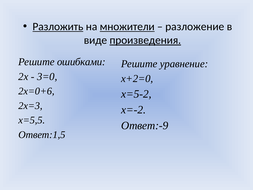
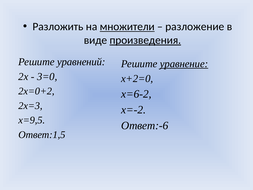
Разложить underline: present -> none (58, 27)
ошибками: ошибками -> уравнений (81, 62)
уравнение underline: none -> present (184, 64)
2х=0+6: 2х=0+6 -> 2х=0+2 (36, 91)
х=5-2: х=5-2 -> х=6-2 (136, 94)
х=5,5: х=5,5 -> х=9,5 (32, 120)
Ответ:-9: Ответ:-9 -> Ответ:-6 (145, 125)
